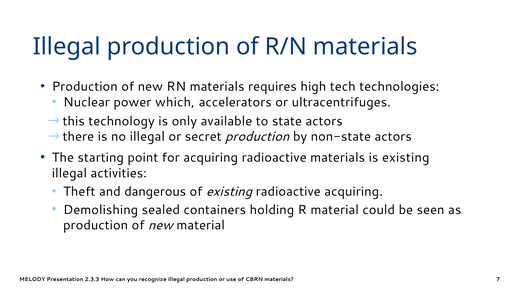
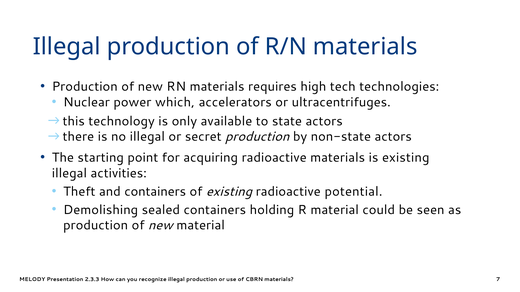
and dangerous: dangerous -> containers (155, 192)
radioactive acquiring: acquiring -> potential (354, 192)
